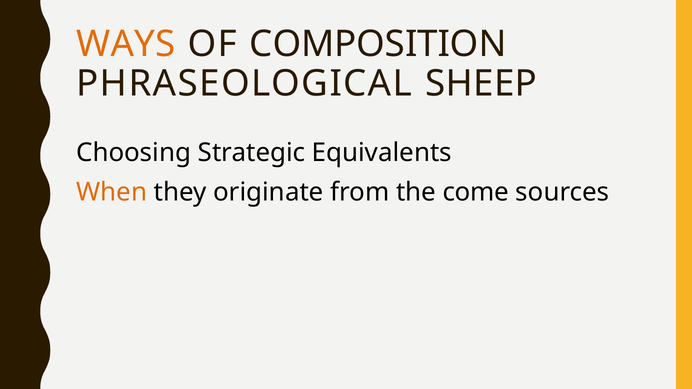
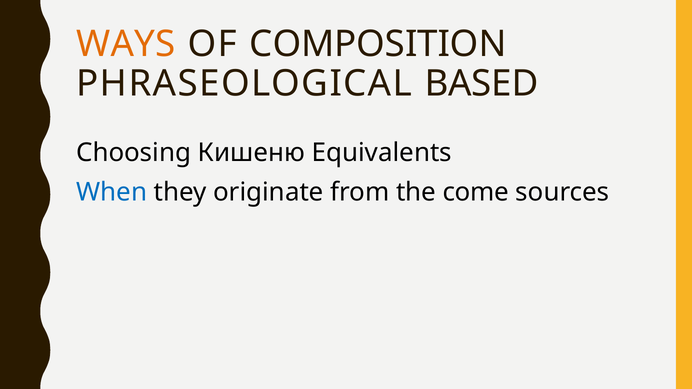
SHEEP: SHEEP -> BASED (481, 84)
Strategic: Strategic -> Кишеню (251, 153)
When colour: orange -> blue (112, 192)
